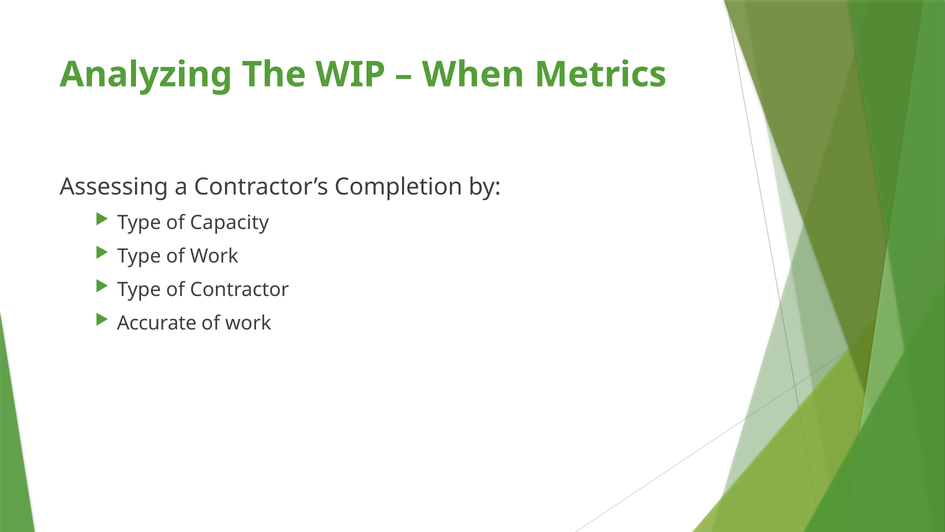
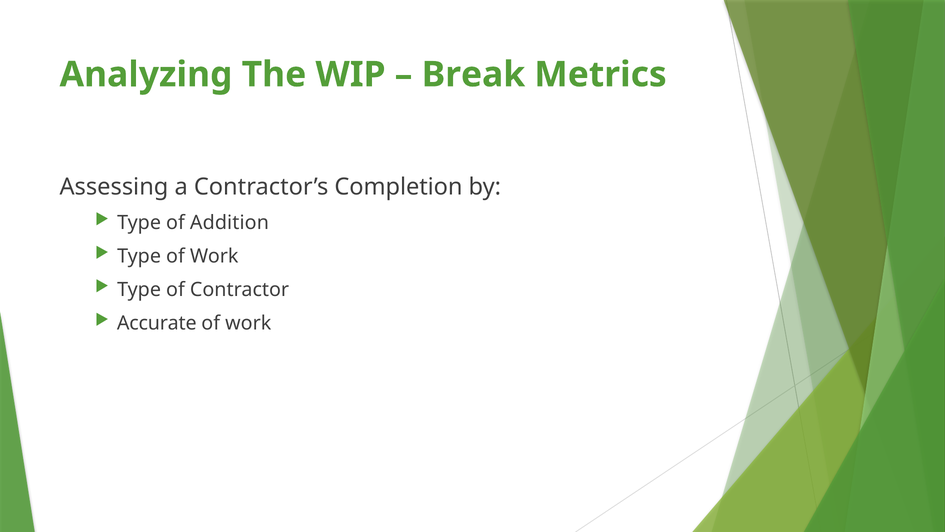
When: When -> Break (473, 75)
Capacity: Capacity -> Addition (229, 222)
